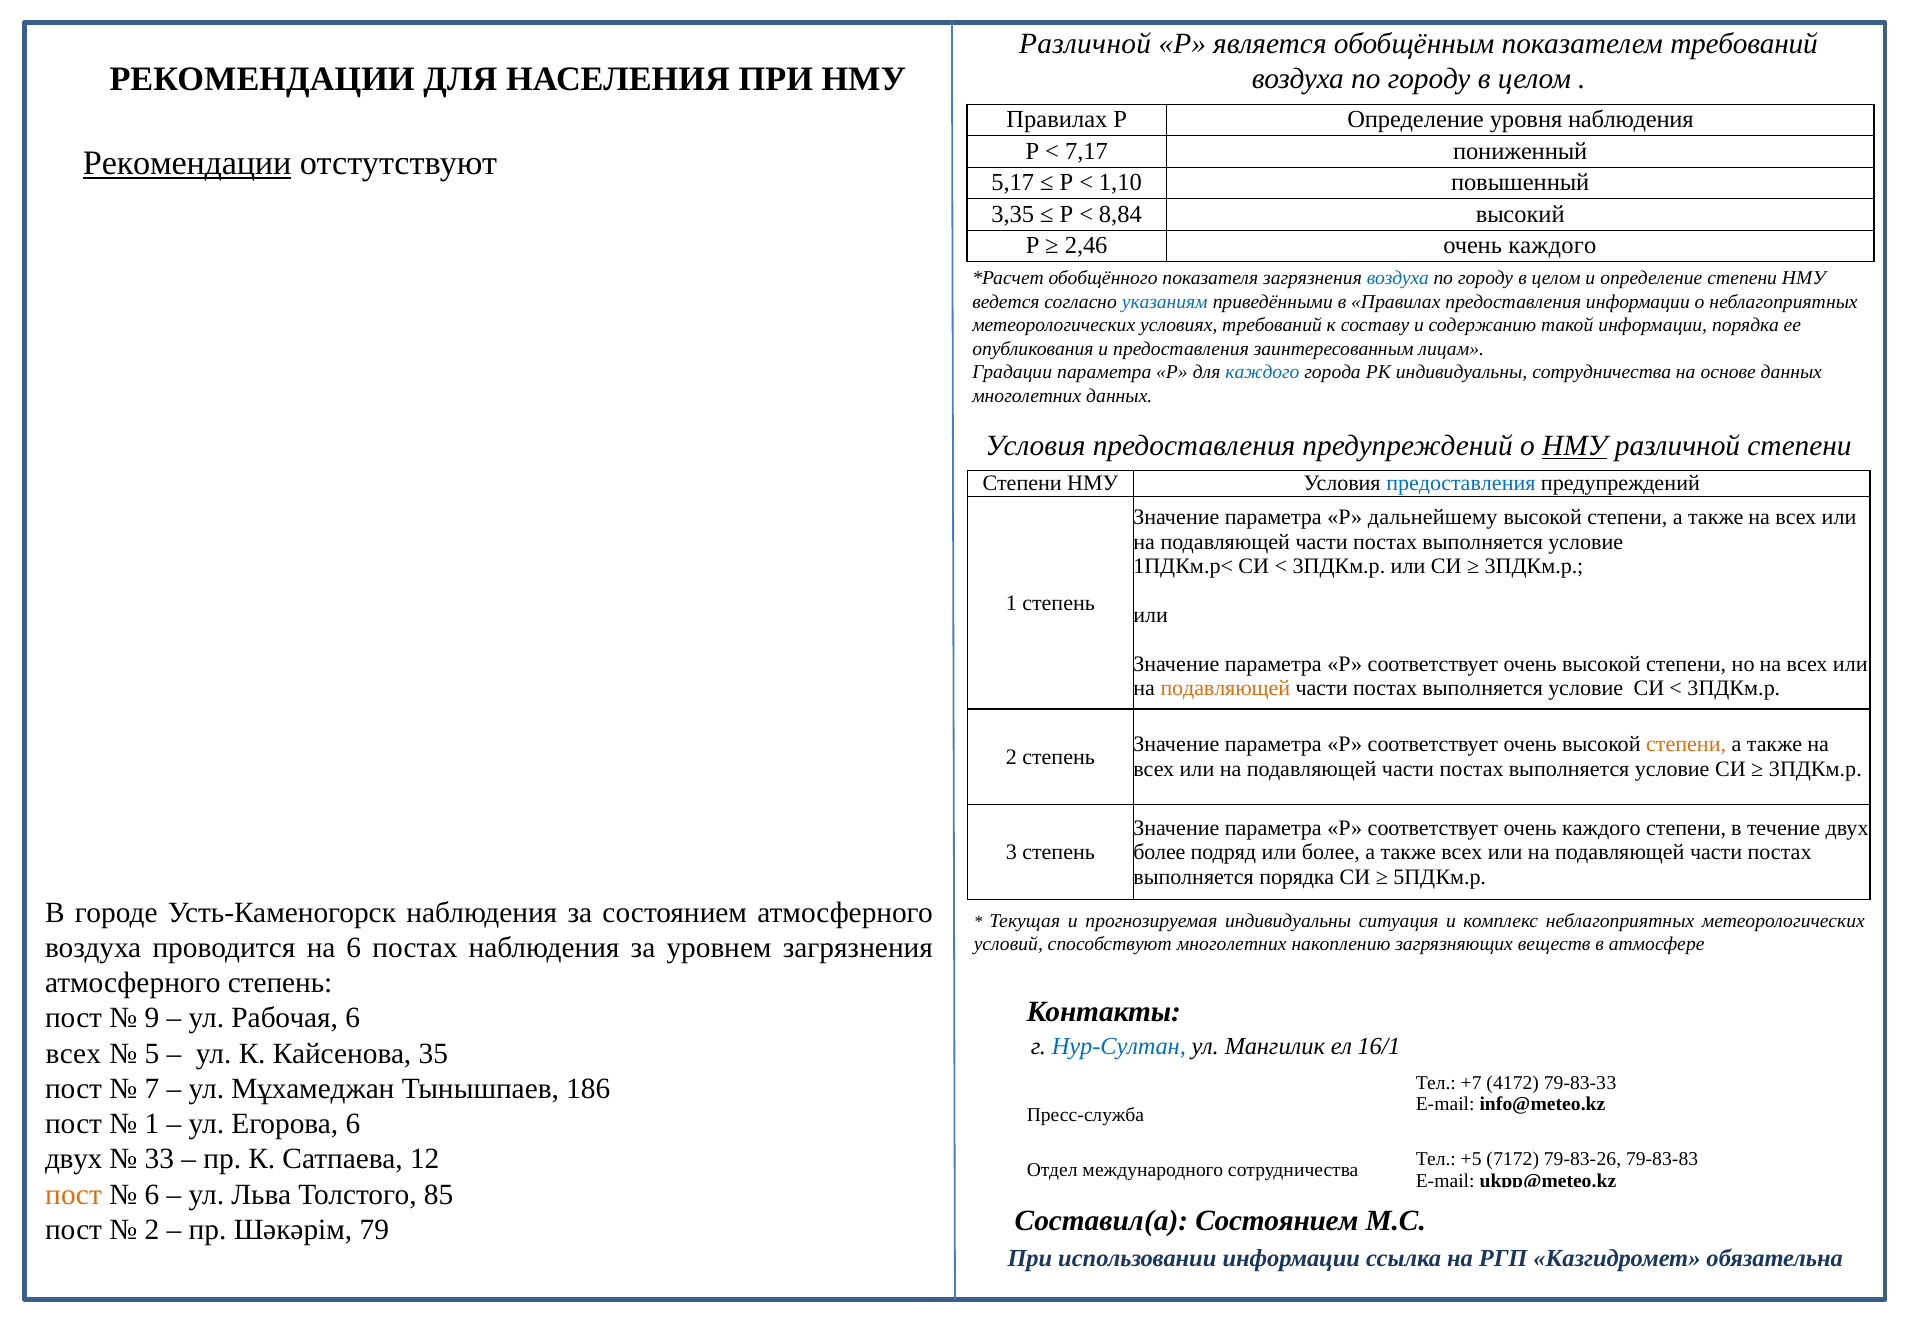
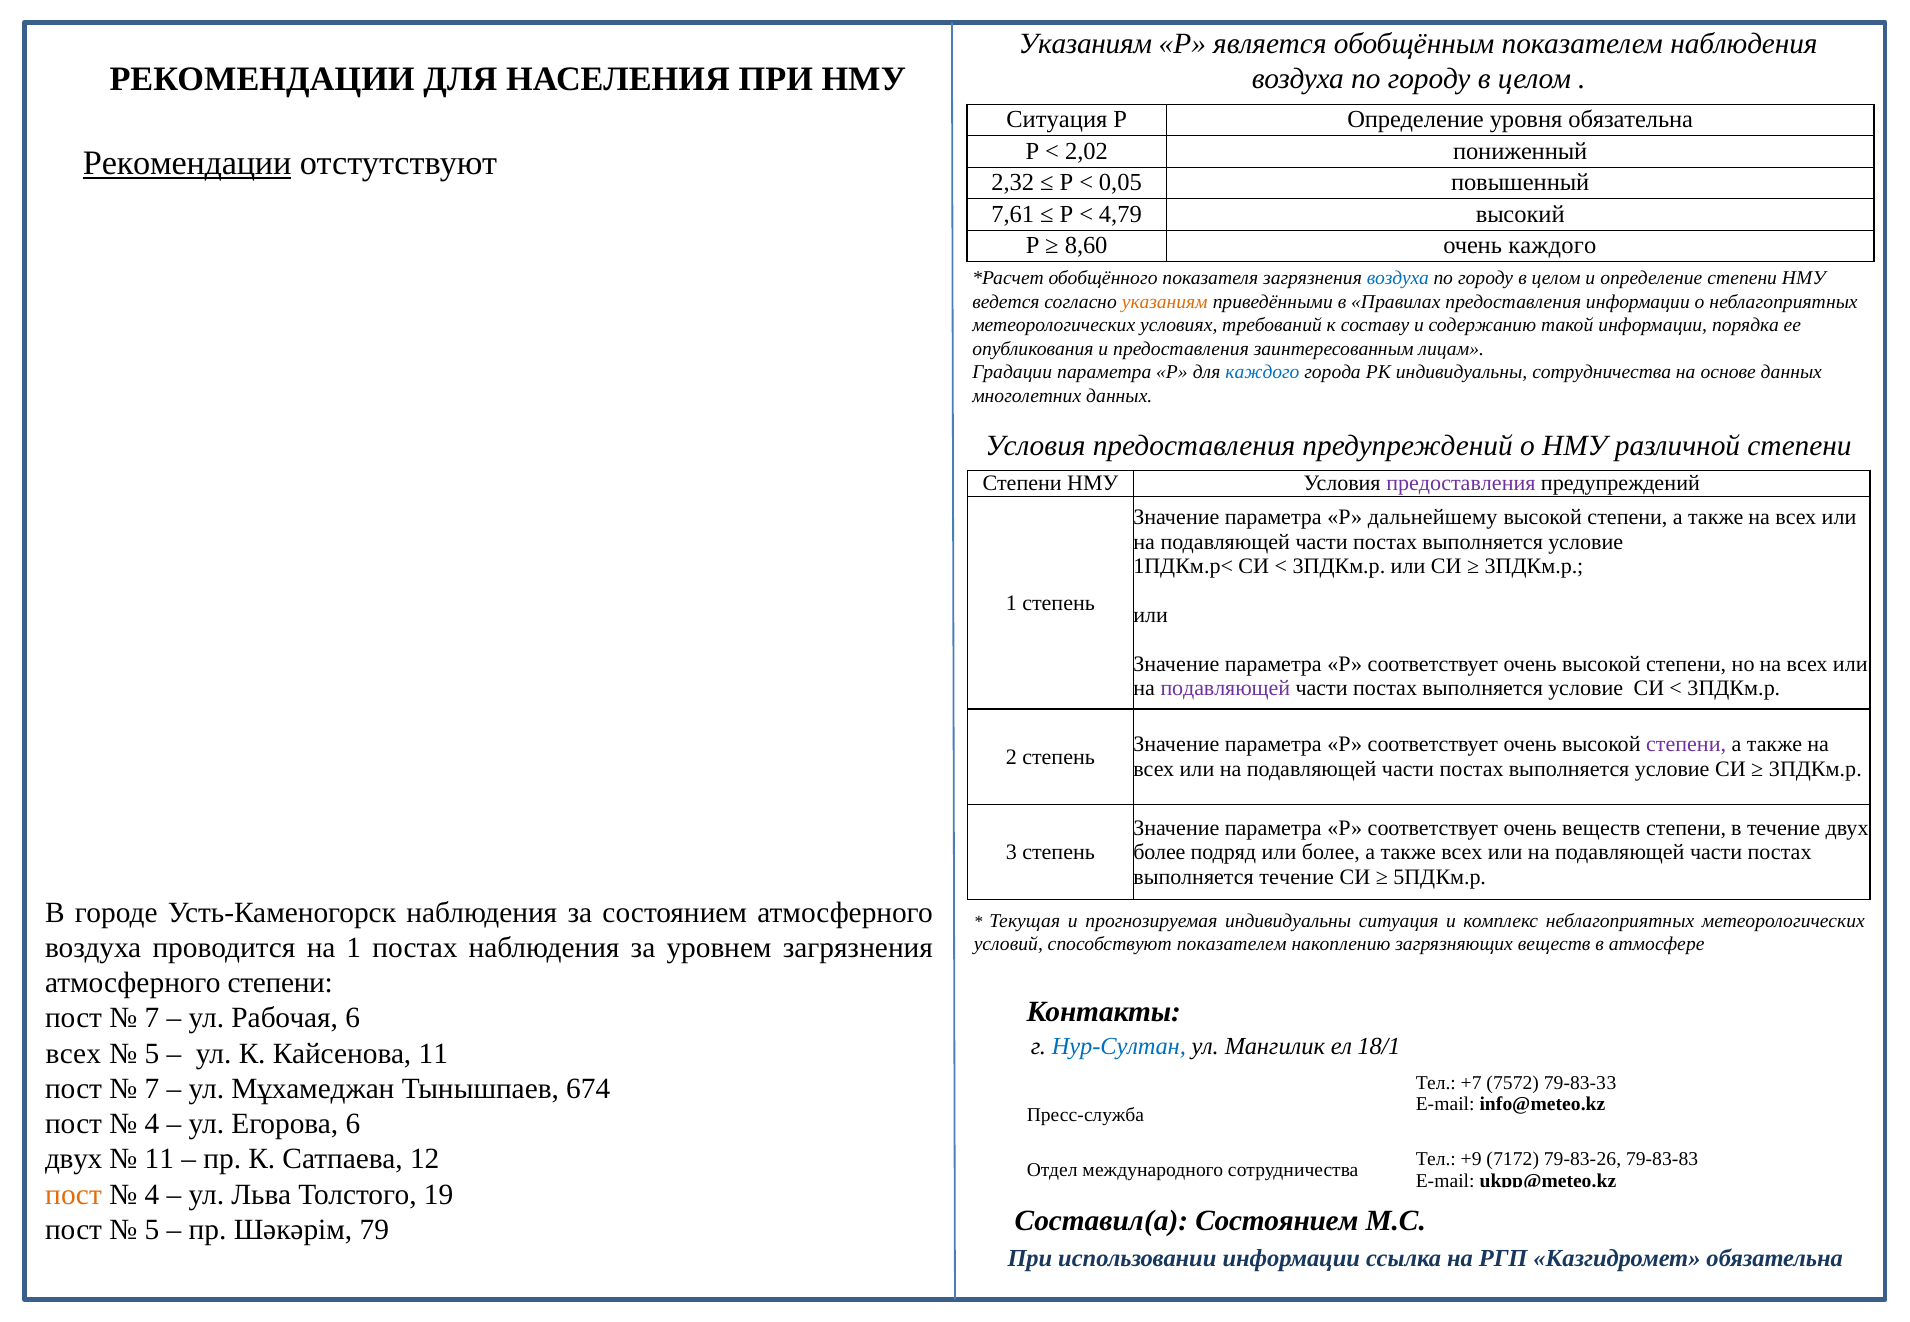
Различной: Различной -> Указаниям (1085, 44)
показателем требований: требований -> наблюдения (1744, 44)
Правилах: Правилах -> Ситуация (1057, 120)
уровня наблюдения: наблюдения -> обязательна (1631, 120)
7,17: 7,17 -> 2,02 (1086, 151)
5,17: 5,17 -> 2,32 (1013, 183)
1,10: 1,10 -> 0,05 (1120, 183)
3,35: 3,35 -> 7,61 (1013, 214)
8,84: 8,84 -> 4,79 (1120, 214)
2,46: 2,46 -> 8,60 (1086, 246)
указаниям colour: blue -> orange (1165, 302)
НМУ underline: present -> none (1575, 446)
предоставления colour: blue -> purple (1461, 484)
подавляющей colour: orange -> purple (1225, 689)
степени colour: orange -> purple (1686, 745)
соответствует очень каждого: каждого -> веществ (1601, 828)
выполняется порядка: порядка -> течение (1297, 877)
на 6: 6 -> 1 (354, 948)
способствуют многолетних: многолетних -> показателем (1232, 944)
атмосферного степень: степень -> степени (280, 983)
9: 9 -> 7 (152, 1019)
16/1: 16/1 -> 18/1 (1379, 1046)
Кайсенова 35: 35 -> 11 (433, 1054)
4172: 4172 -> 7572 (1513, 1083)
186: 186 -> 674 (588, 1089)
1: 1 -> 4 (152, 1124)
33: 33 -> 11 (159, 1160)
+5: +5 -> +9 (1471, 1159)
6: 6 -> 4 (152, 1195)
85: 85 -> 19 (439, 1195)
2: 2 -> 5 (152, 1230)
